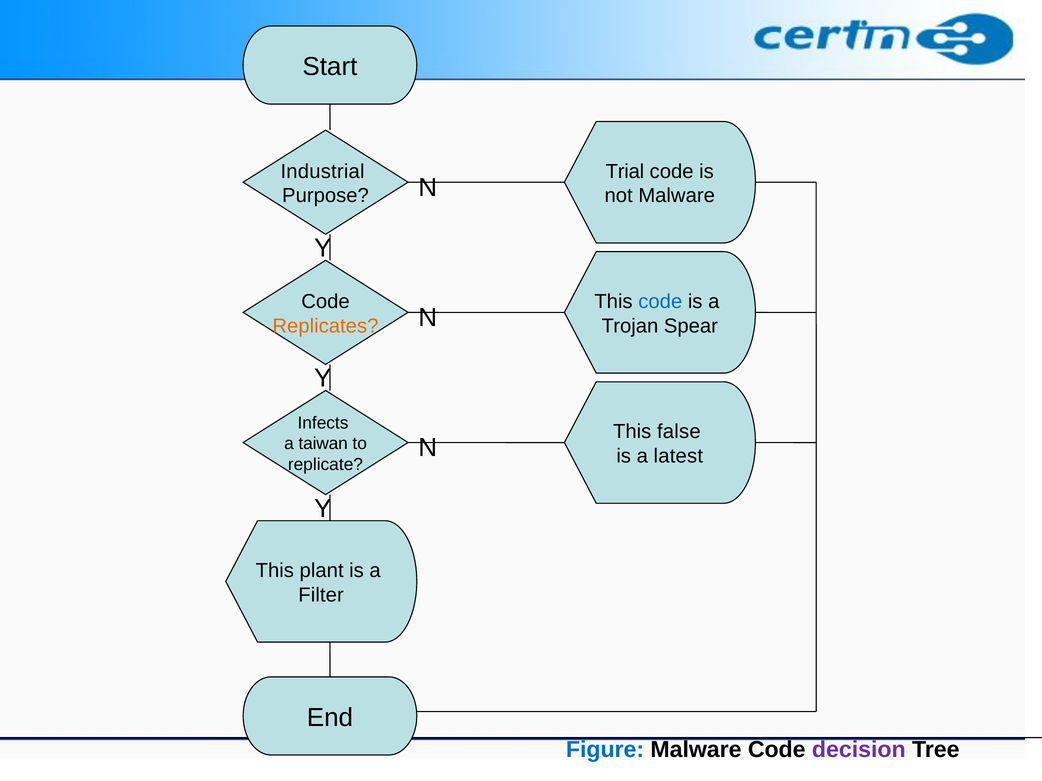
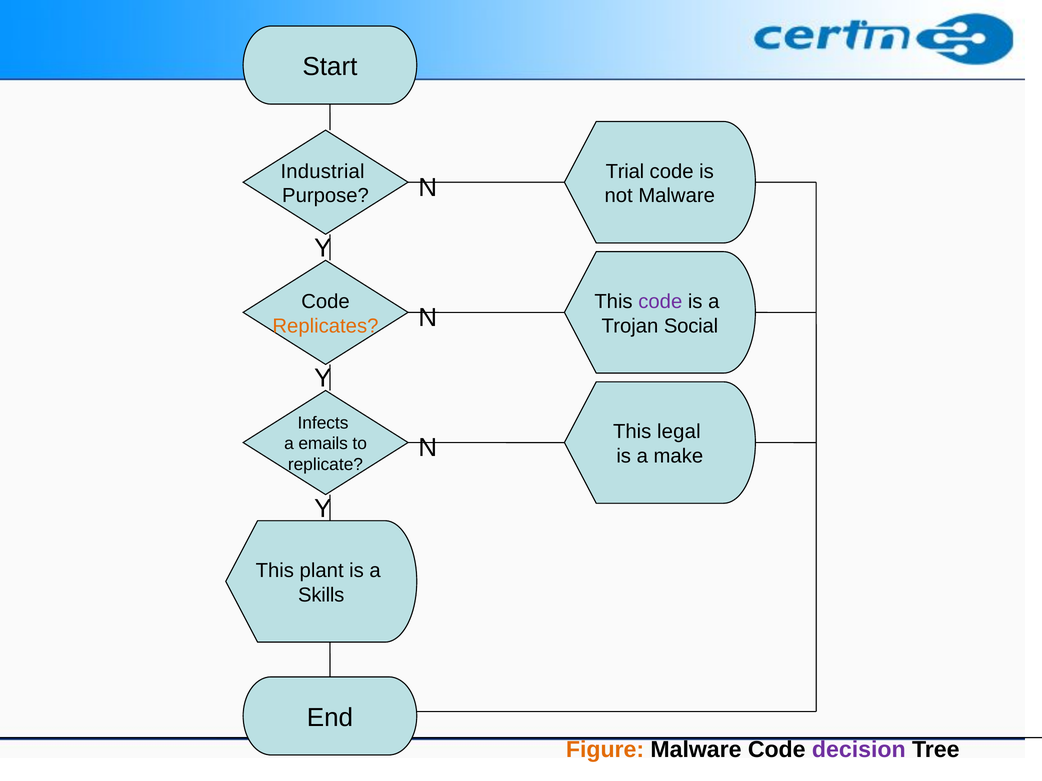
code colour: blue -> purple (660, 302)
Spear: Spear -> Social (691, 326)
false: false -> legal (679, 432)
taiwan: taiwan -> emails (323, 444)
latest: latest -> make (678, 456)
Filter: Filter -> Skills (321, 595)
Figure colour: blue -> orange (605, 750)
